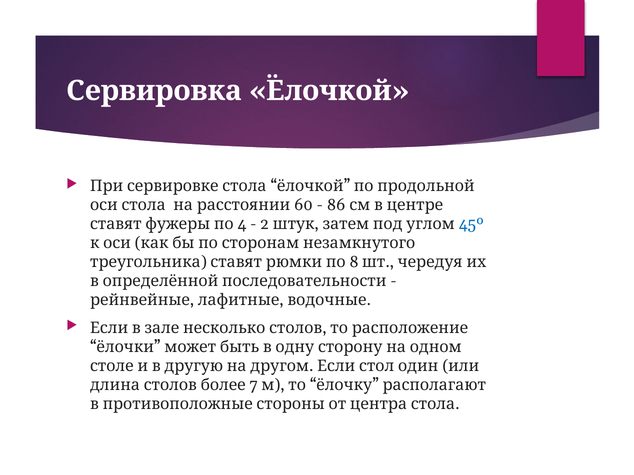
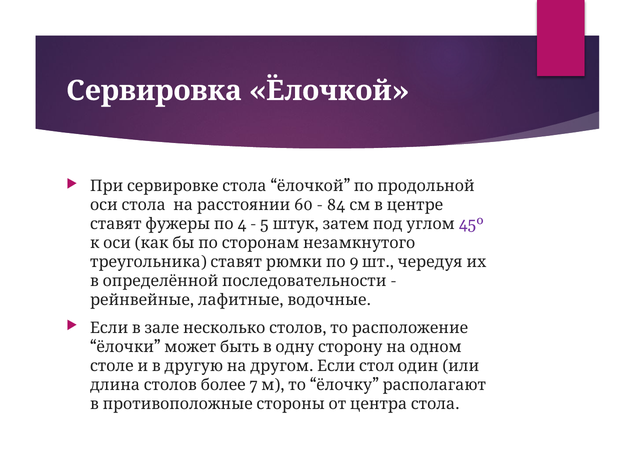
86: 86 -> 84 (336, 205)
2: 2 -> 5 (264, 224)
45º colour: blue -> purple (471, 224)
8: 8 -> 9 (354, 262)
